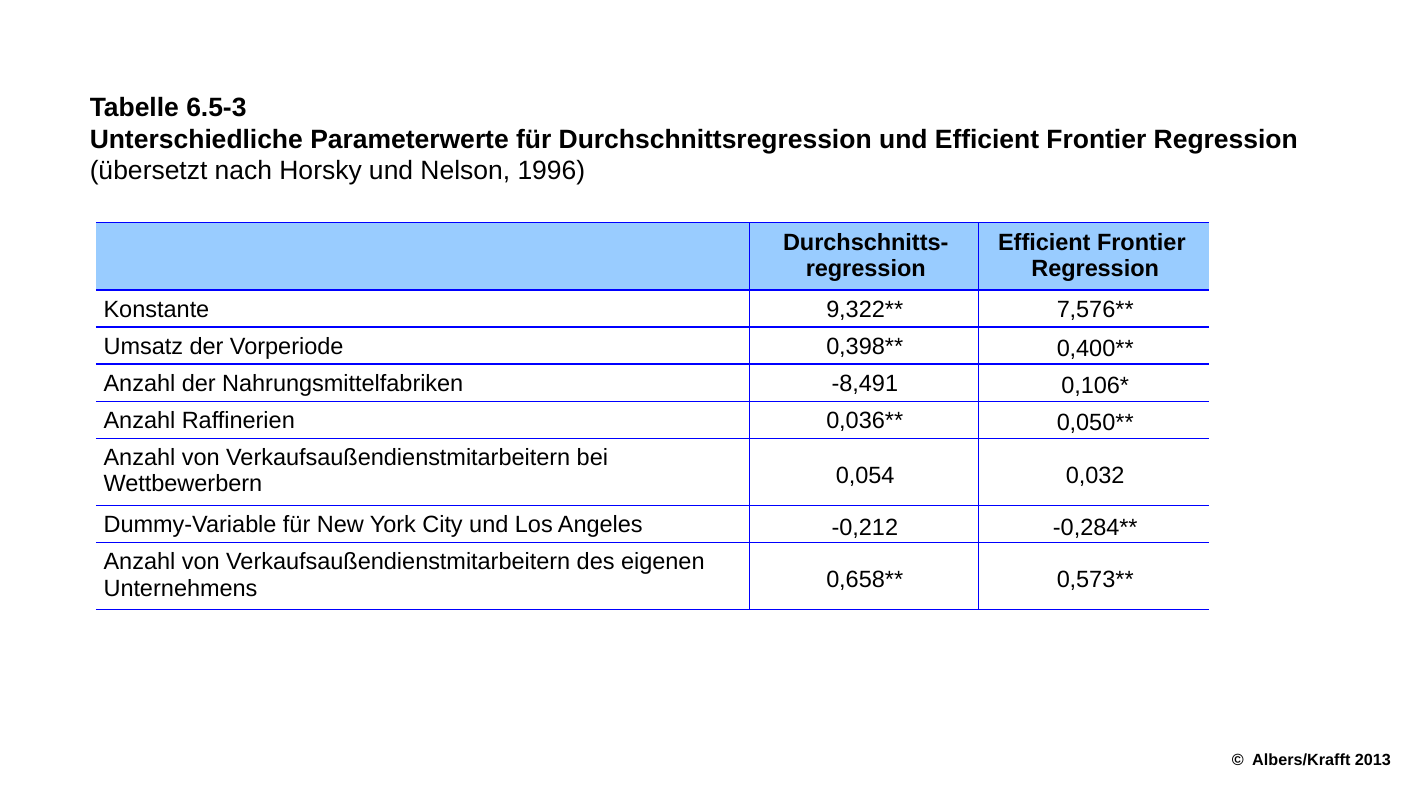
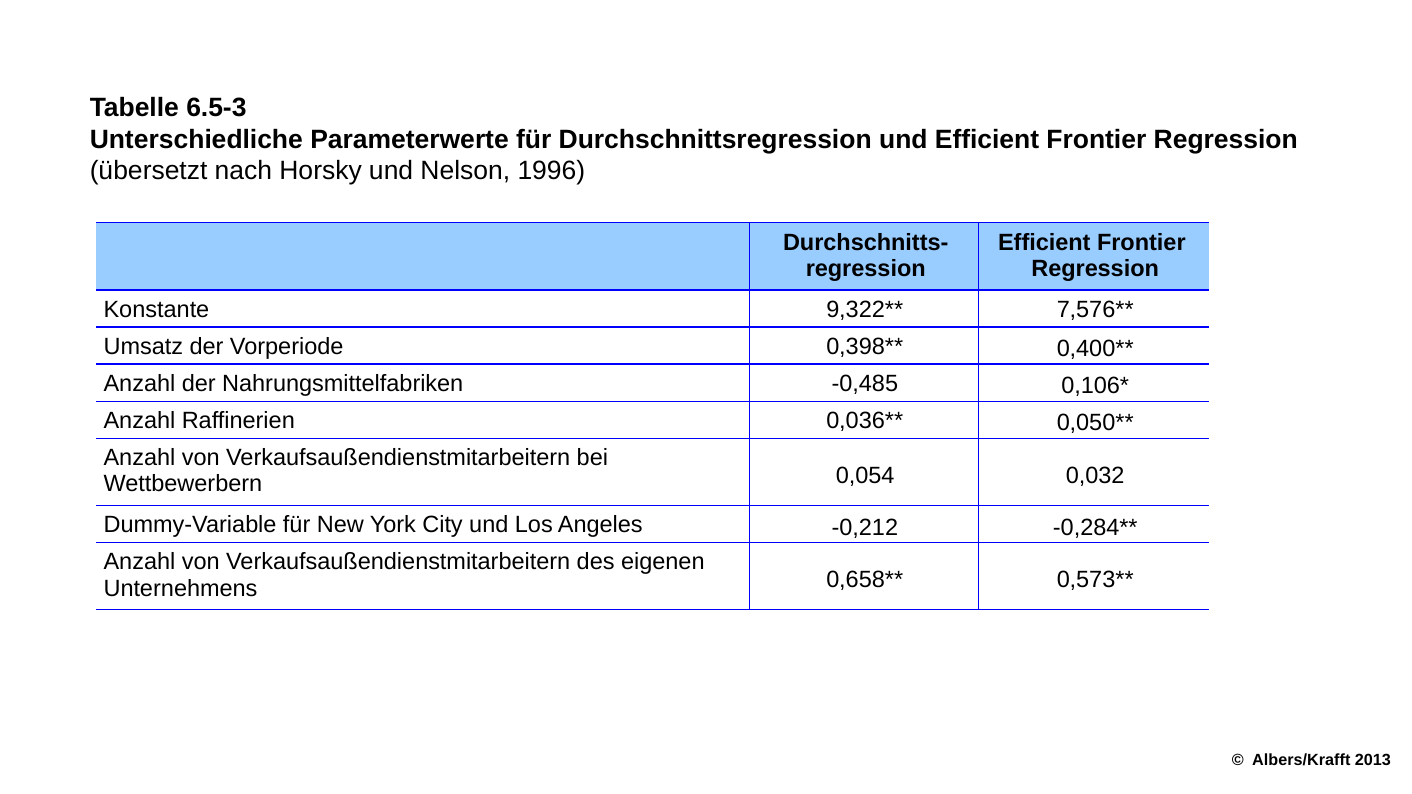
-8,491: -8,491 -> -0,485 (865, 384)
